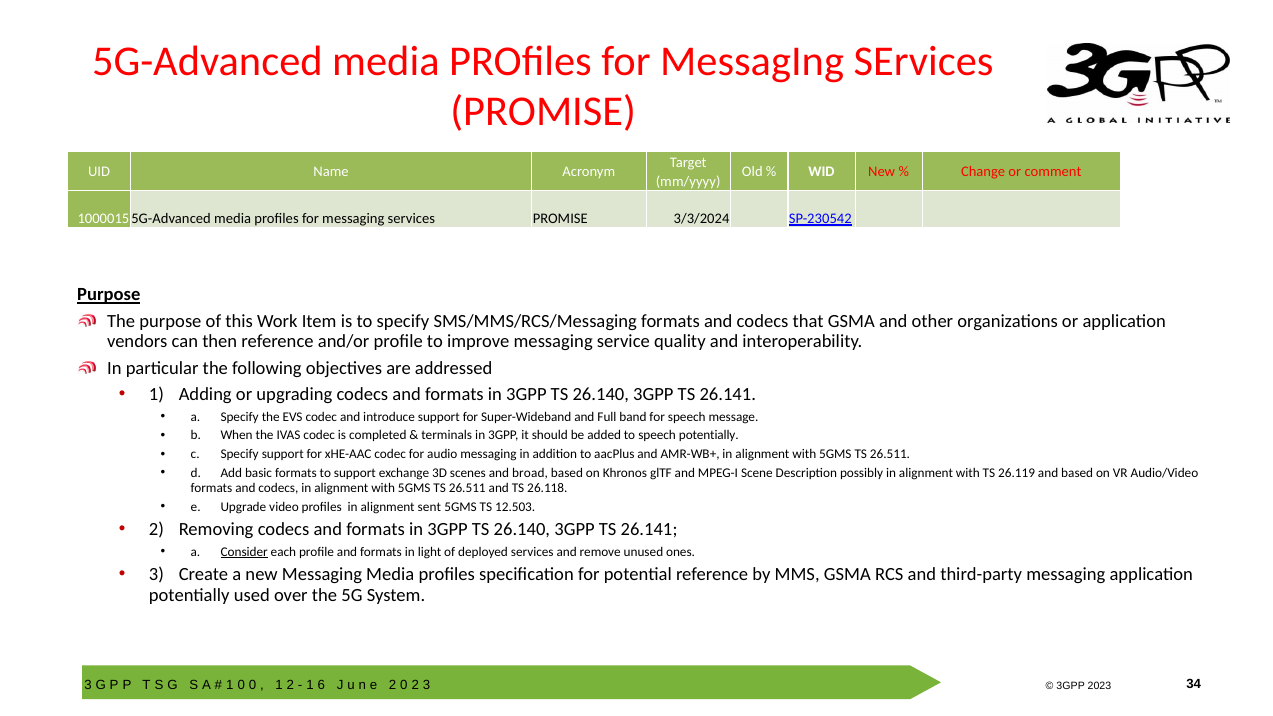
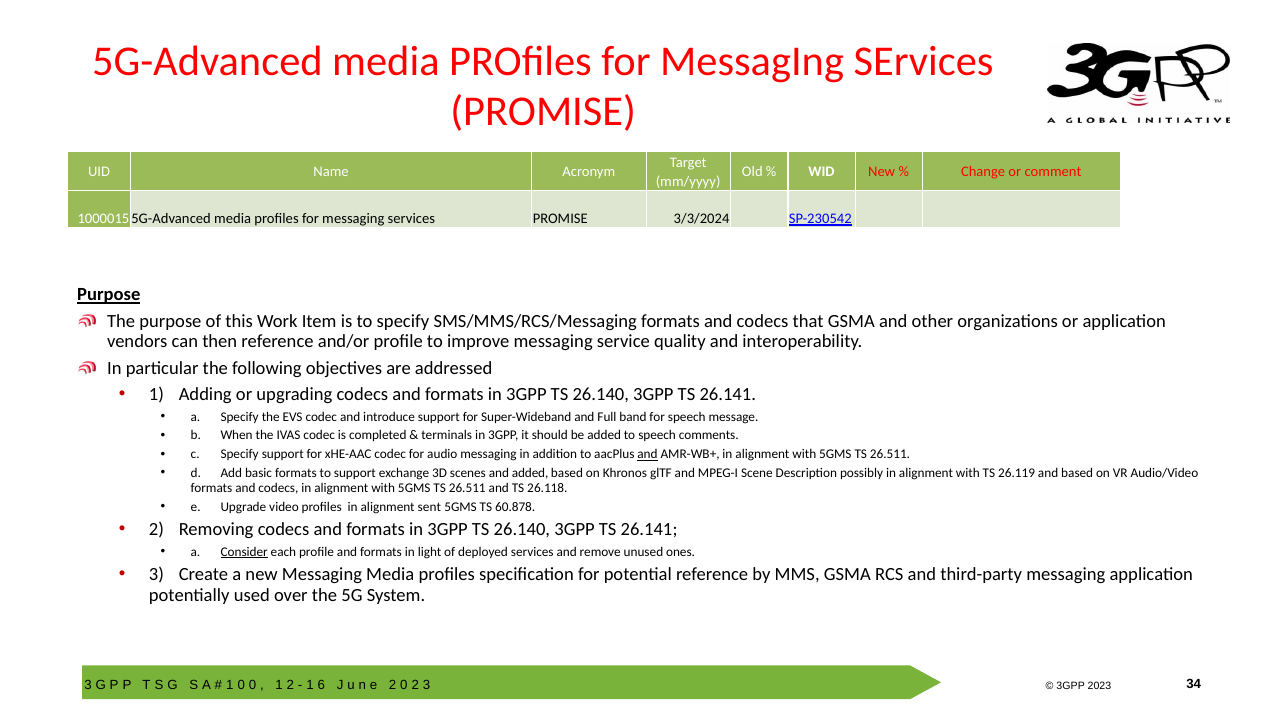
speech potentially: potentially -> comments (709, 436)
and underline: none -> present (648, 454)
and broad: broad -> added (530, 473)
12.503: 12.503 -> 60.878 (515, 507)
